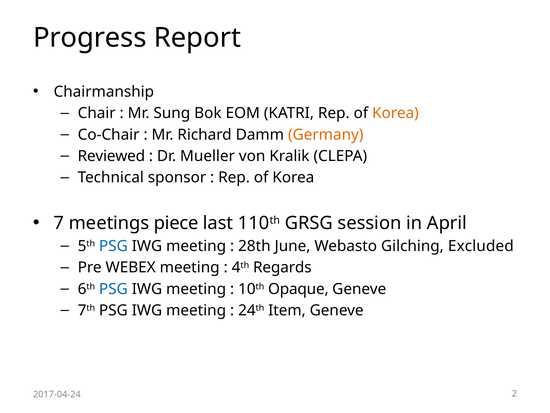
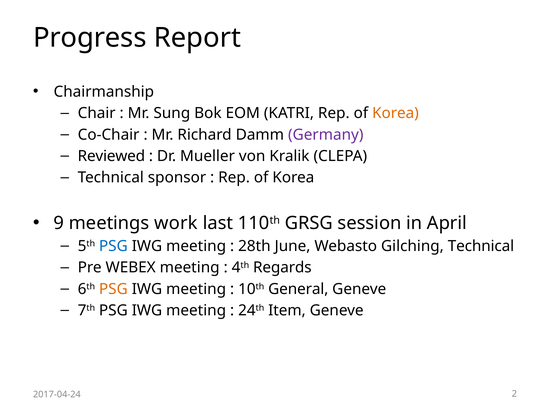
Germany colour: orange -> purple (326, 135)
7: 7 -> 9 (59, 223)
piece: piece -> work (176, 223)
Gilching Excluded: Excluded -> Technical (481, 246)
PSG colour: blue -> orange (113, 289)
Opaque: Opaque -> General (298, 289)
